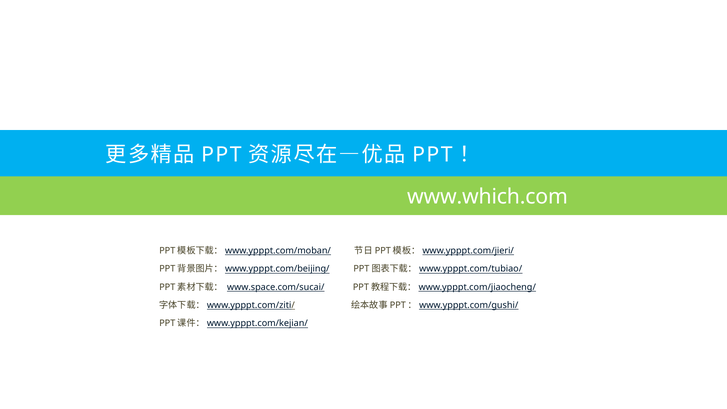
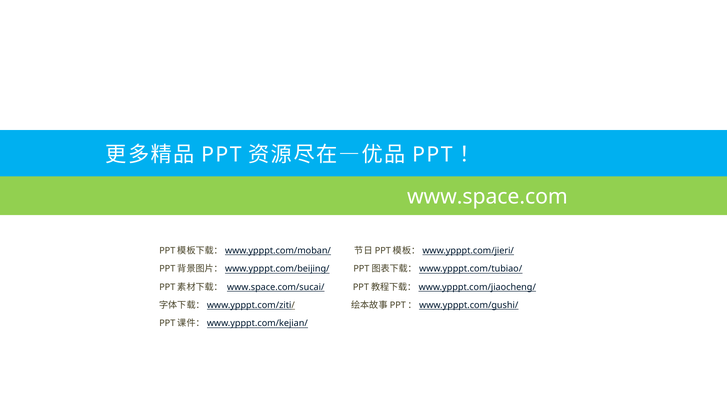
www.which.com: www.which.com -> www.space.com (487, 197)
